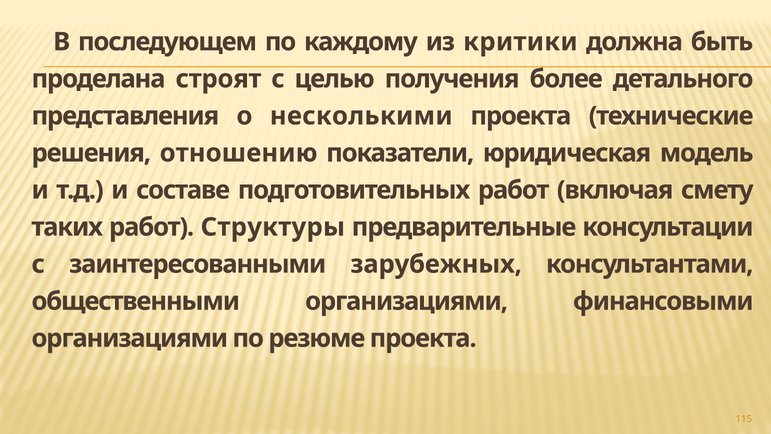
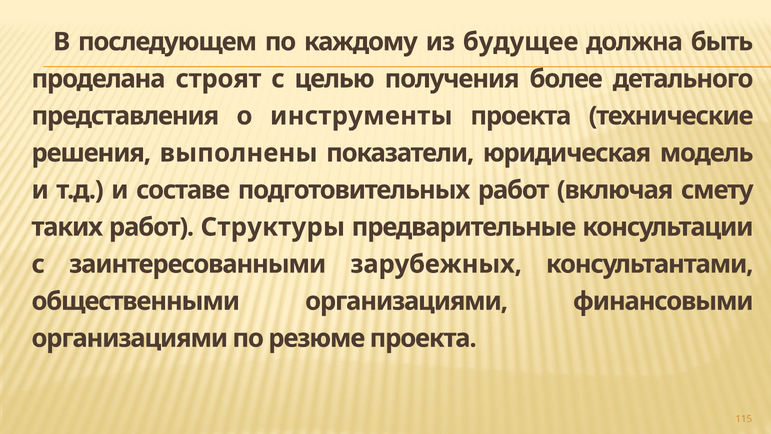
критики: критики -> будущее (521, 42)
несколькими: несколькими -> инструменты (361, 116)
отношению: отношению -> выполнены (239, 153)
